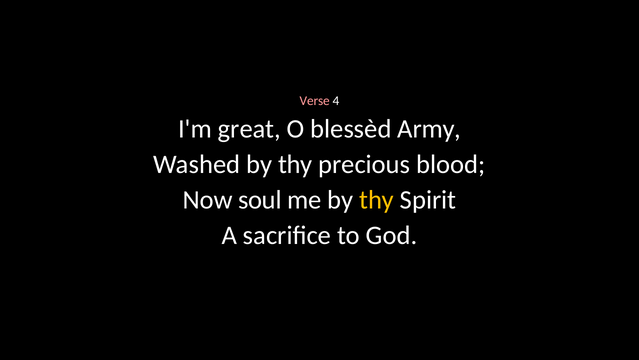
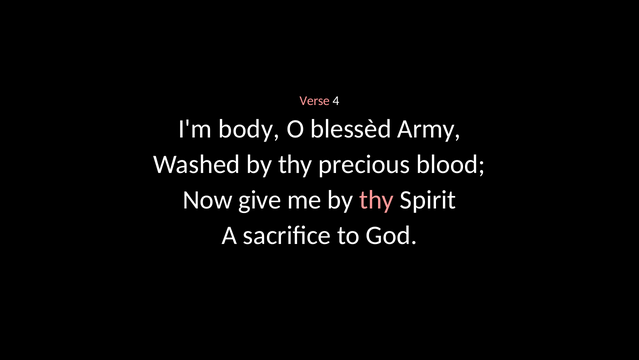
great: great -> body (249, 129)
soul: soul -> give (260, 199)
thy colour: yellow -> pink (377, 199)
